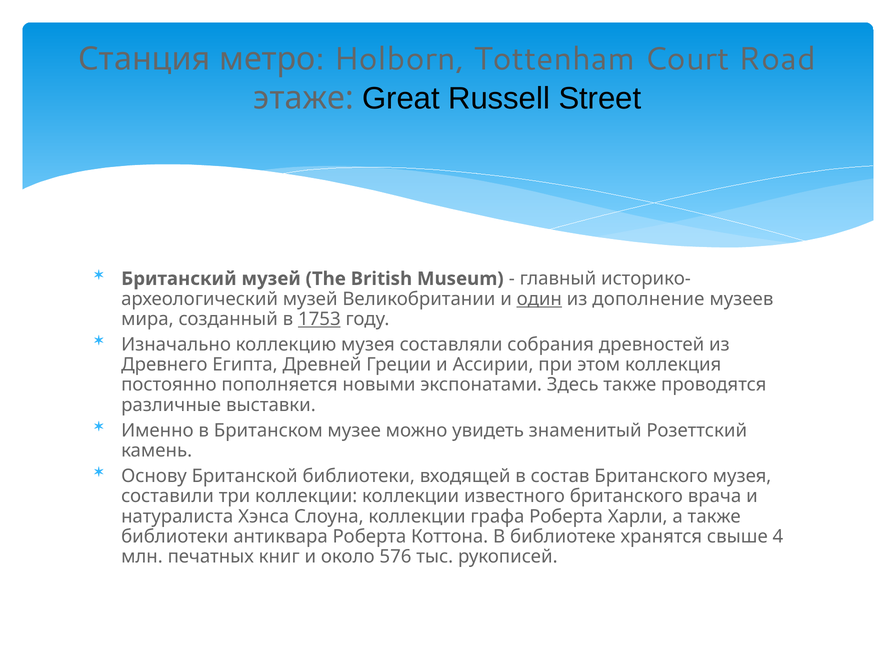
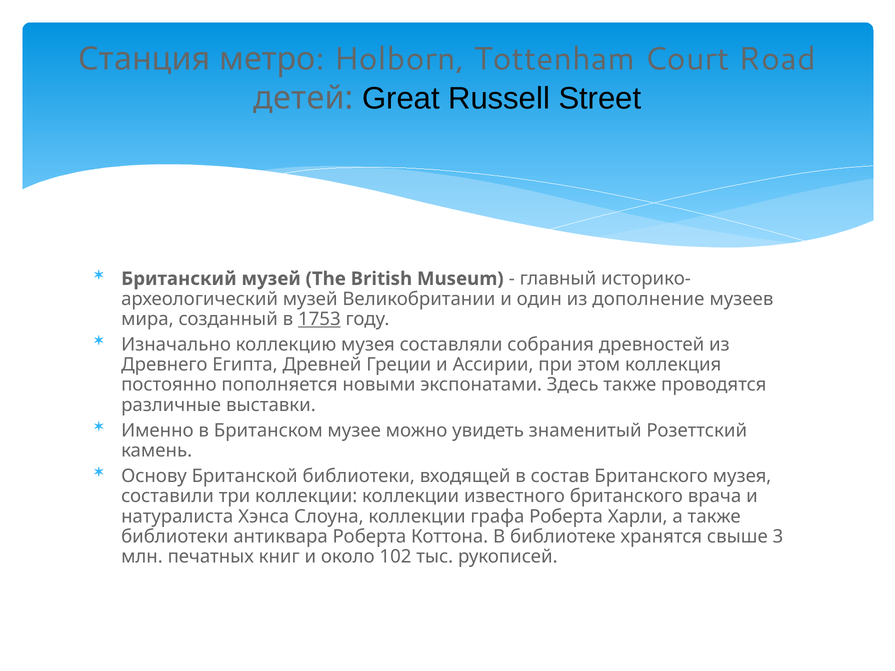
этаже: этаже -> детей (304, 98)
один underline: present -> none (539, 299)
4: 4 -> 3 (778, 537)
576: 576 -> 102 (395, 557)
